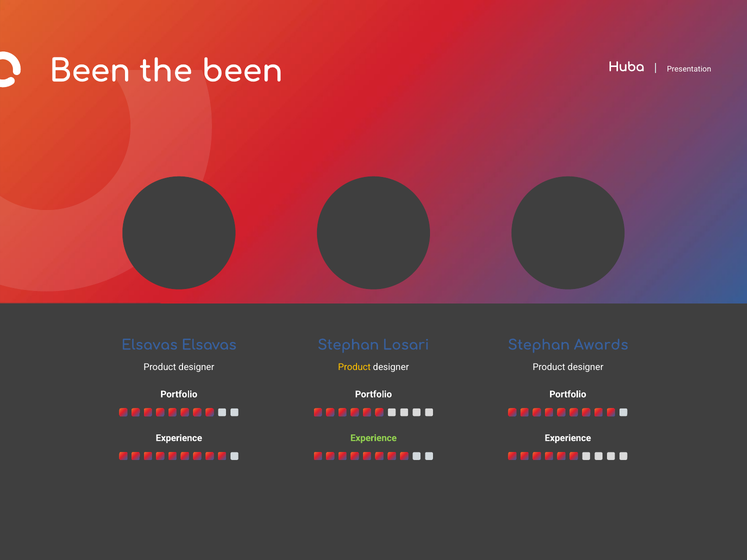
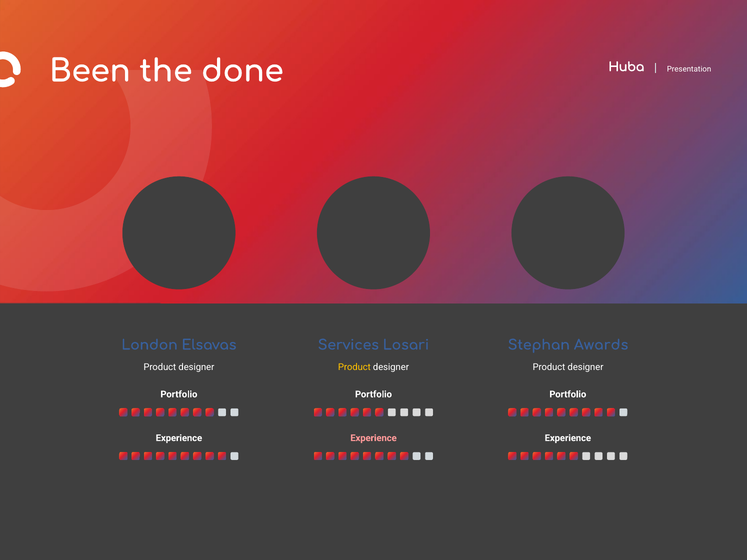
the been: been -> done (242, 71)
Elsavas: Elsavas -> London (150, 345)
Stephan: Stephan -> Services (348, 345)
Experience colour: light green -> pink (373, 438)
